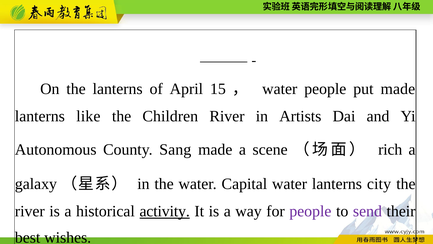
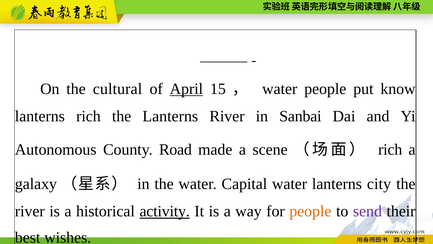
the lanterns: lanterns -> cultural (118, 89)
April underline: none -> present (186, 89)
put made: made -> know (398, 89)
lanterns like: like -> rich (88, 116)
the Children: Children -> Lanterns (170, 116)
Artists: Artists -> Sanbai (300, 116)
Sang: Sang -> Road (175, 149)
people colour: purple -> orange (310, 211)
